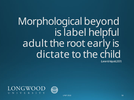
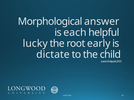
beyond: beyond -> answer (102, 22)
label: label -> each (75, 33)
adult: adult -> lucky (35, 44)
